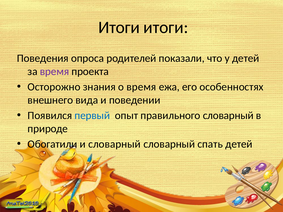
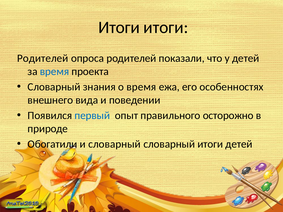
Поведения: Поведения -> Родителей (43, 58)
время colour: purple -> blue (54, 72)
Осторожно: Осторожно -> Словарный (54, 87)
правильного словарный: словарный -> осторожно (228, 116)
словарный спать: спать -> итоги (210, 144)
